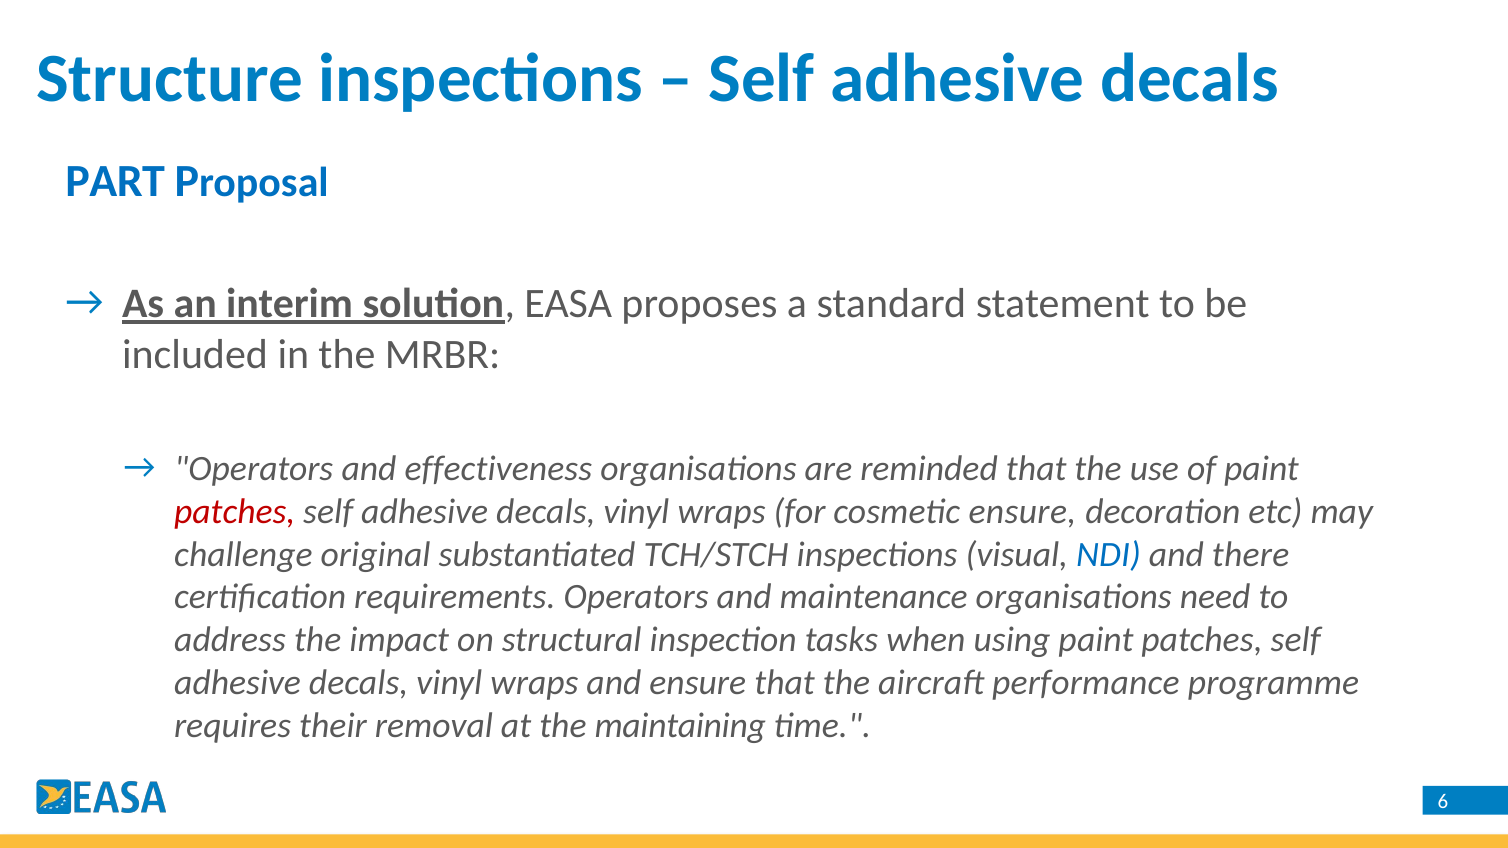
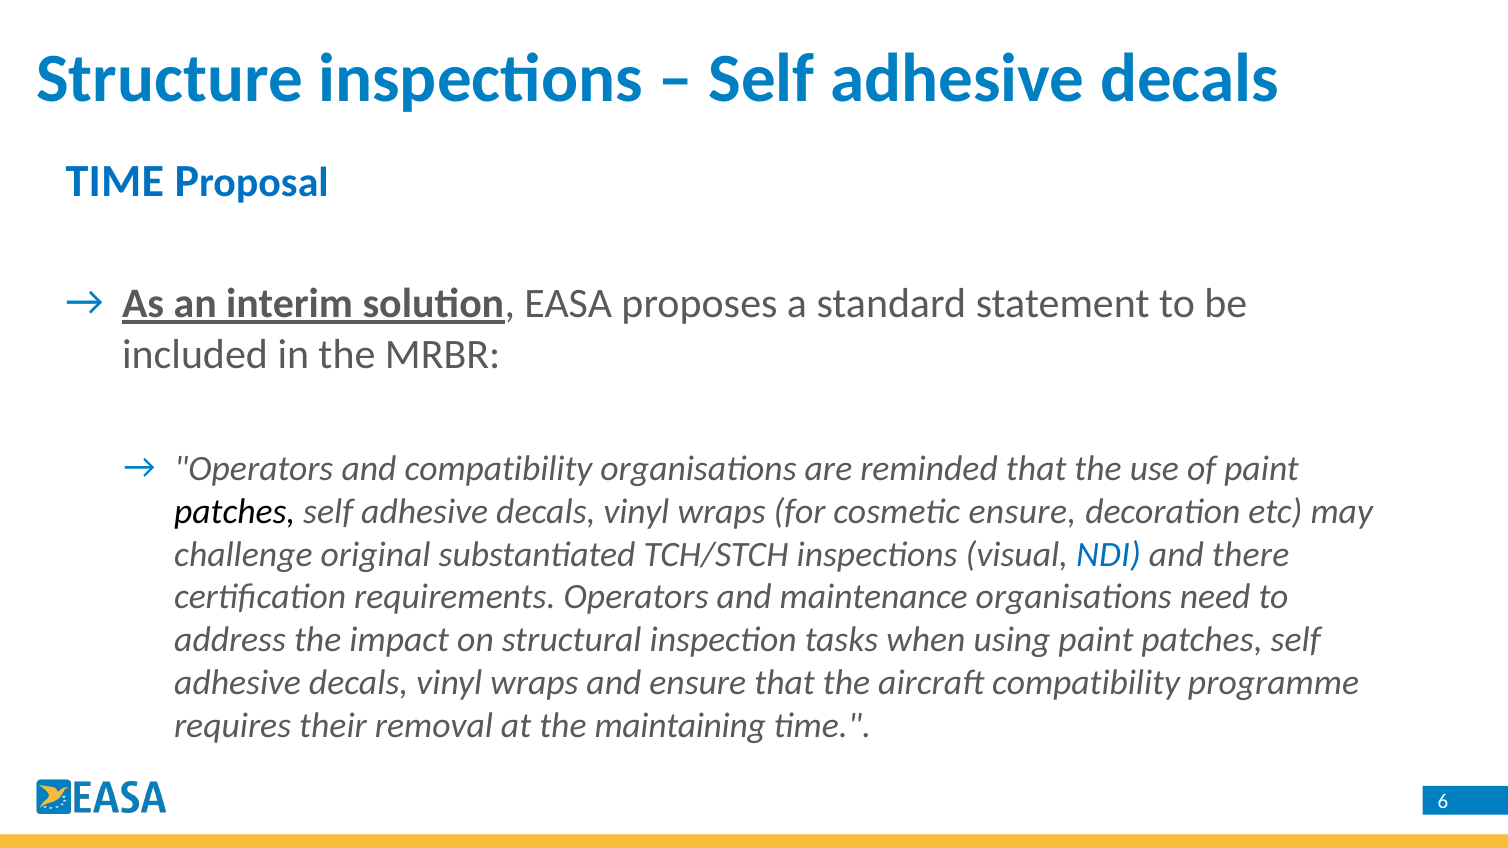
PART: PART -> TIME (115, 181)
and effectiveness: effectiveness -> compatibility (498, 469)
patches colour: red -> black (235, 512)
aircraft performance: performance -> compatibility (1086, 683)
